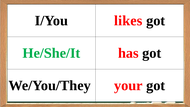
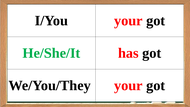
I/You likes: likes -> your (128, 21)
